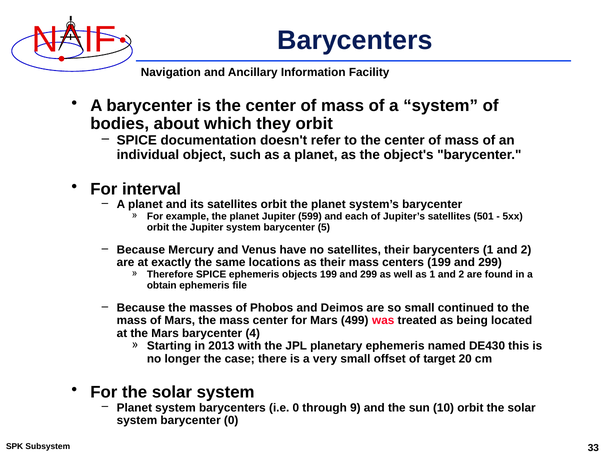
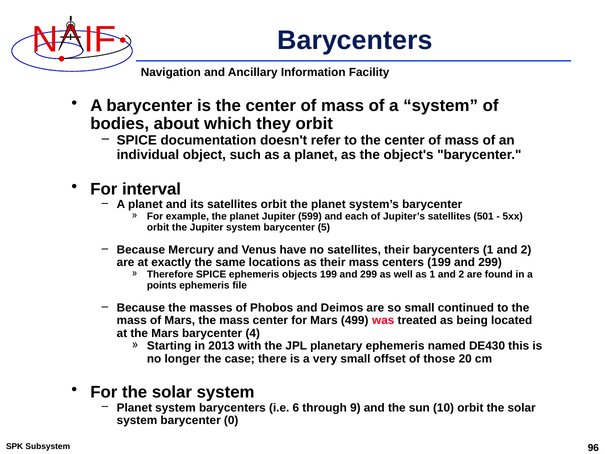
obtain: obtain -> points (162, 285)
target: target -> those (439, 359)
i.e 0: 0 -> 6 (296, 408)
33: 33 -> 96 (593, 448)
